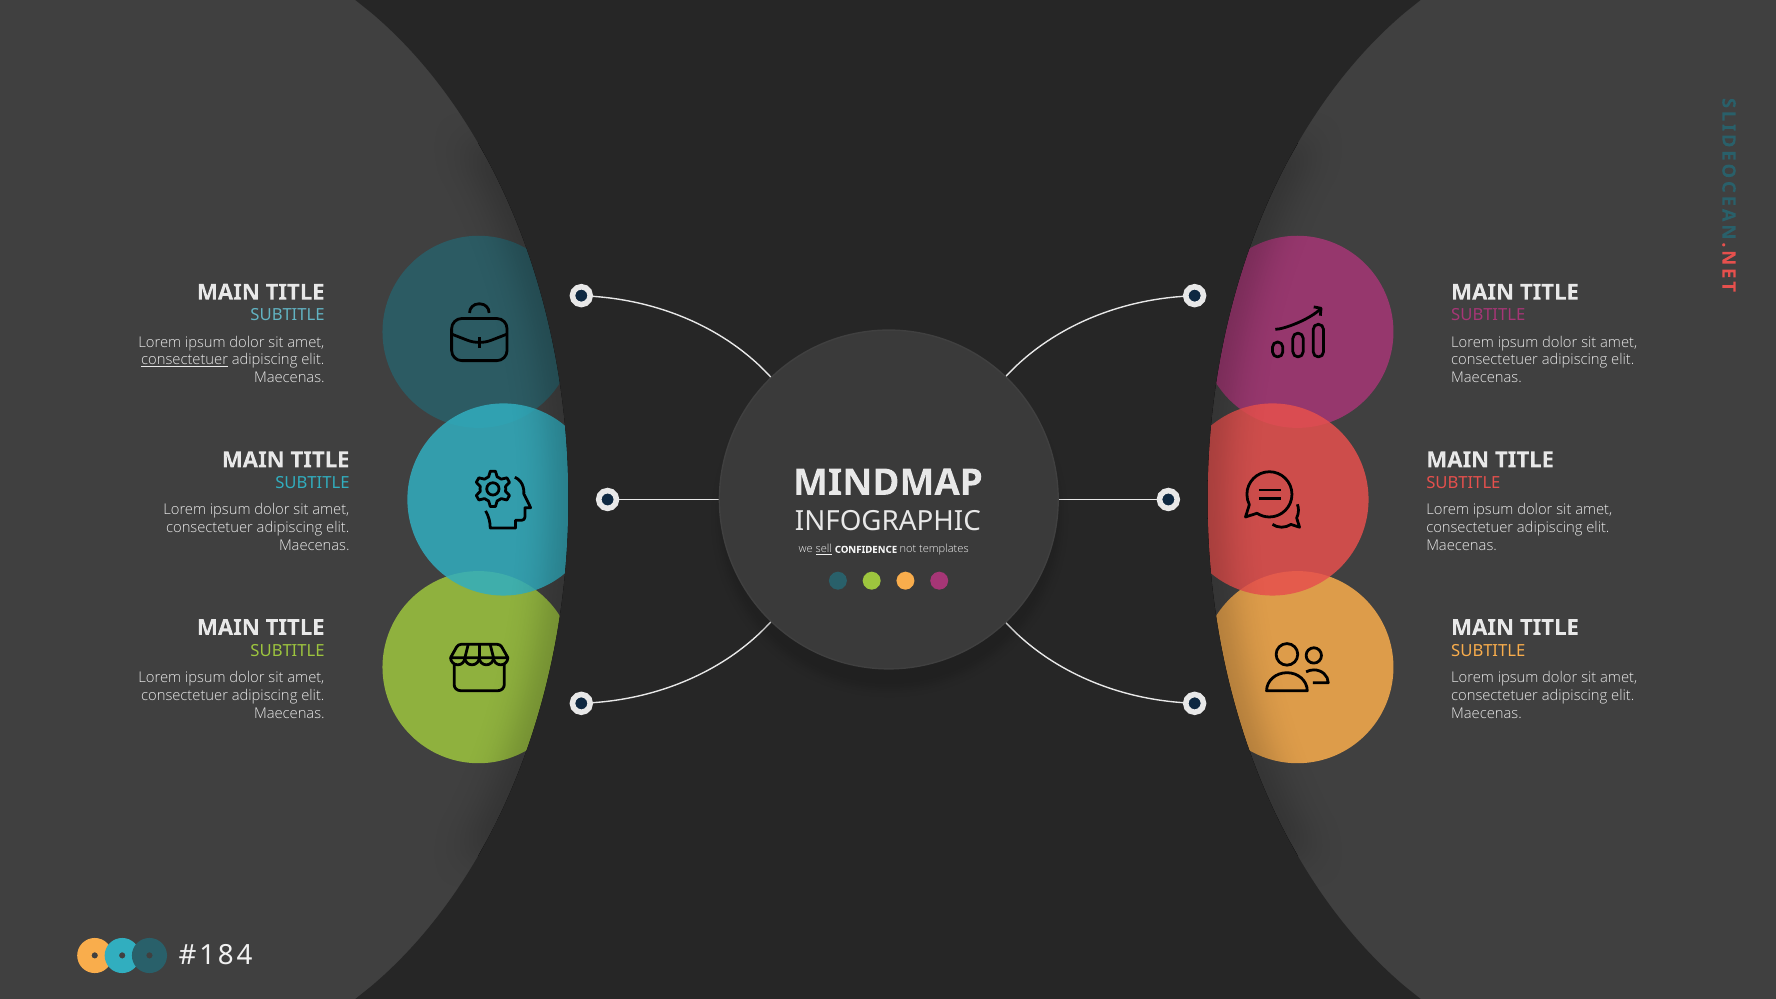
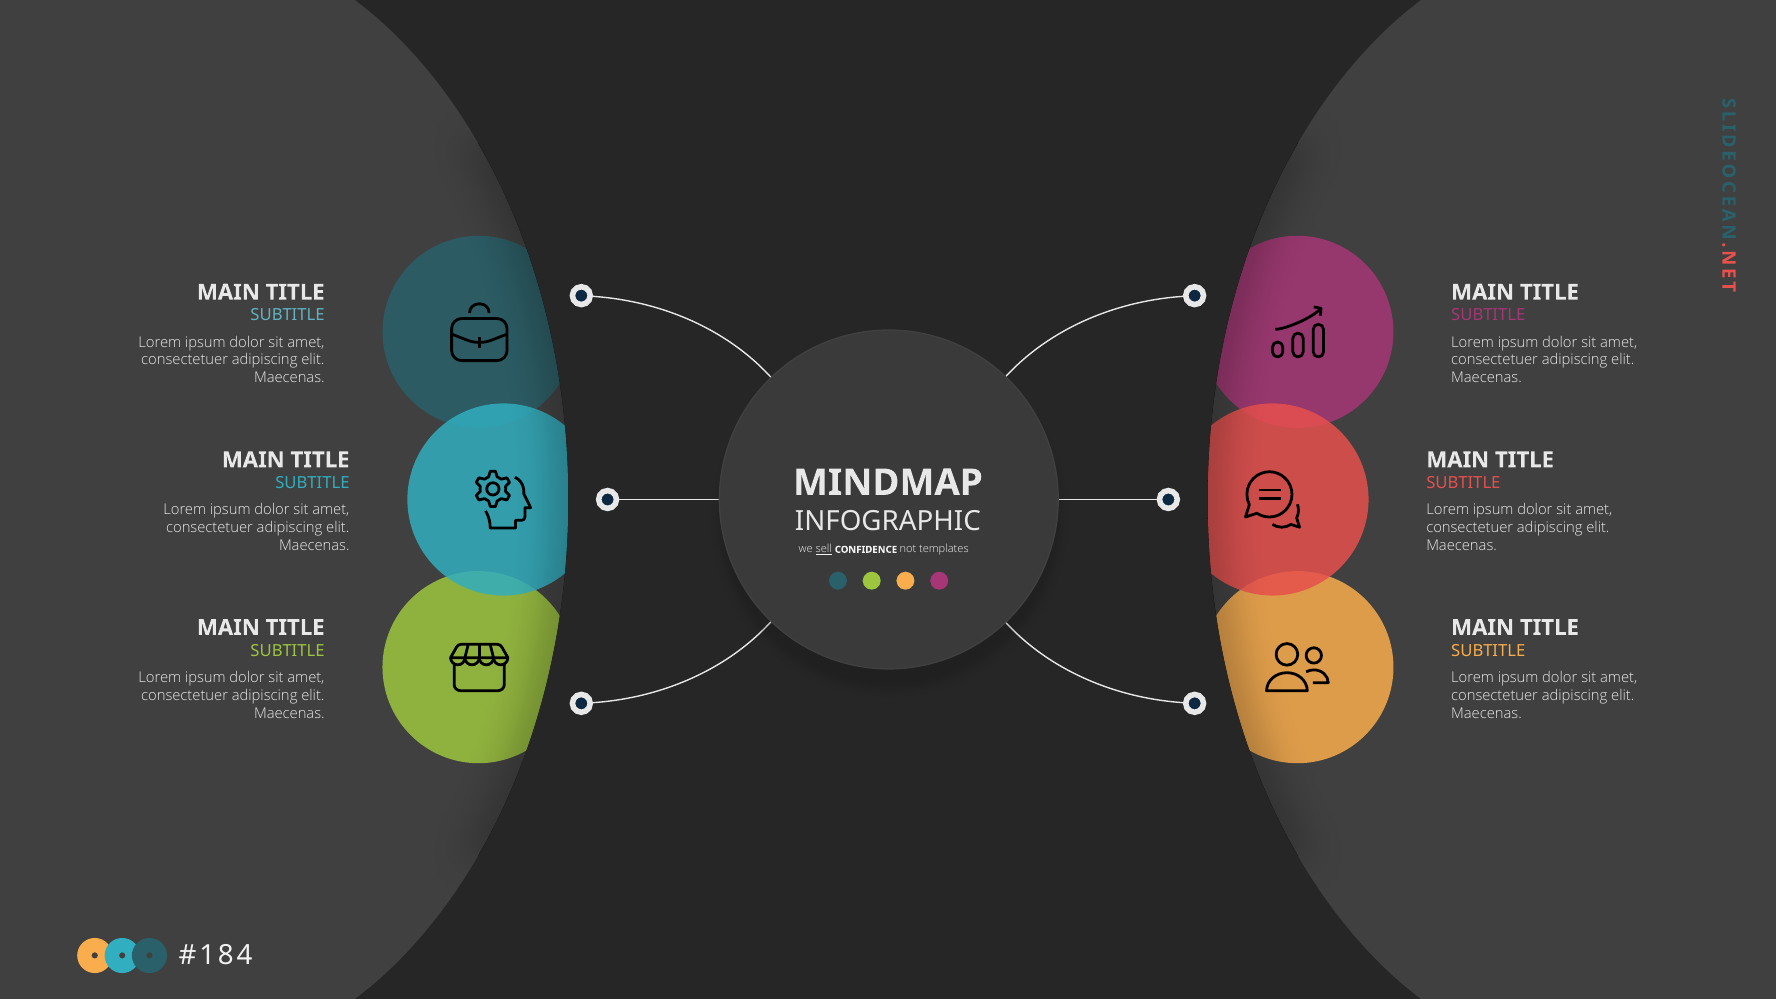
consectetuer underline: present -> none (185, 360)
